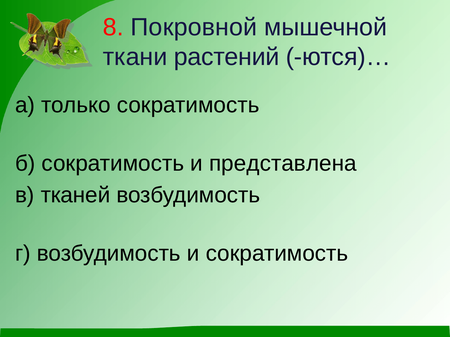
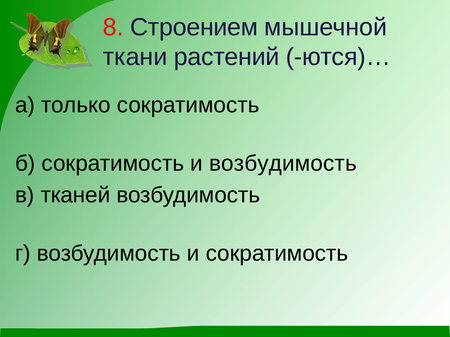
Покровной: Покровной -> Строением (194, 27)
и представлена: представлена -> возбудимость (283, 164)
